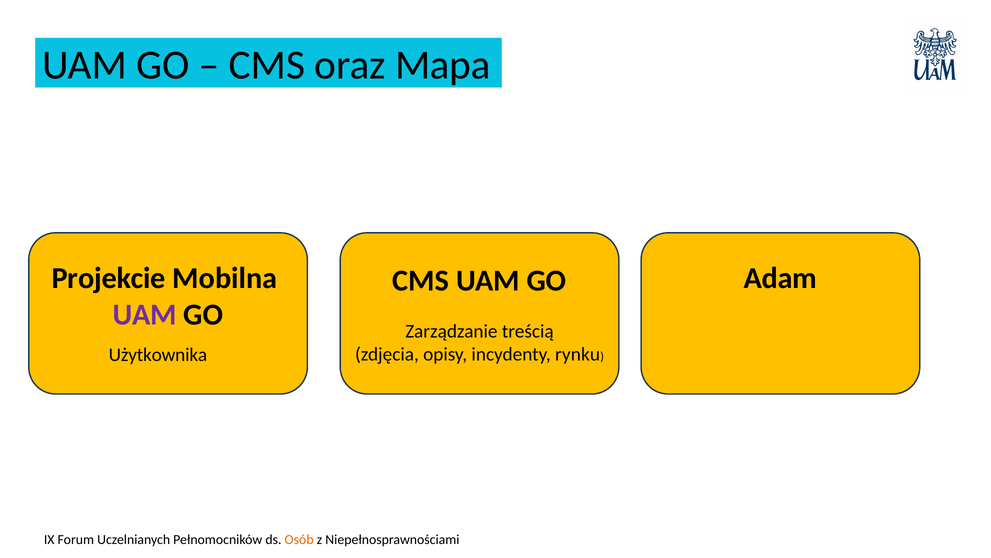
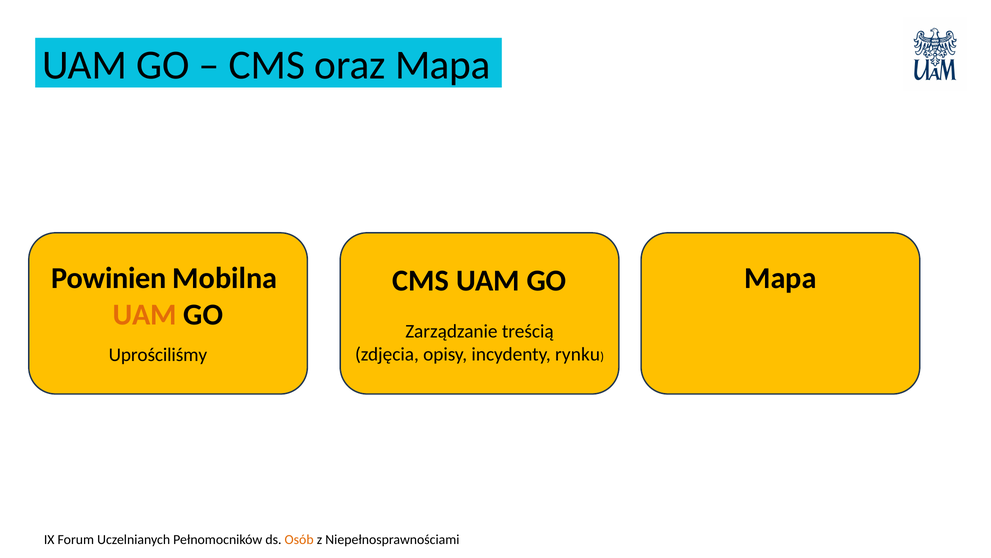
Projekcie: Projekcie -> Powinien (109, 278)
Adam: Adam -> Mapa (780, 278)
UAM colour: purple -> orange (145, 314)
Użytkownika: Użytkownika -> Uprościliśmy (158, 354)
